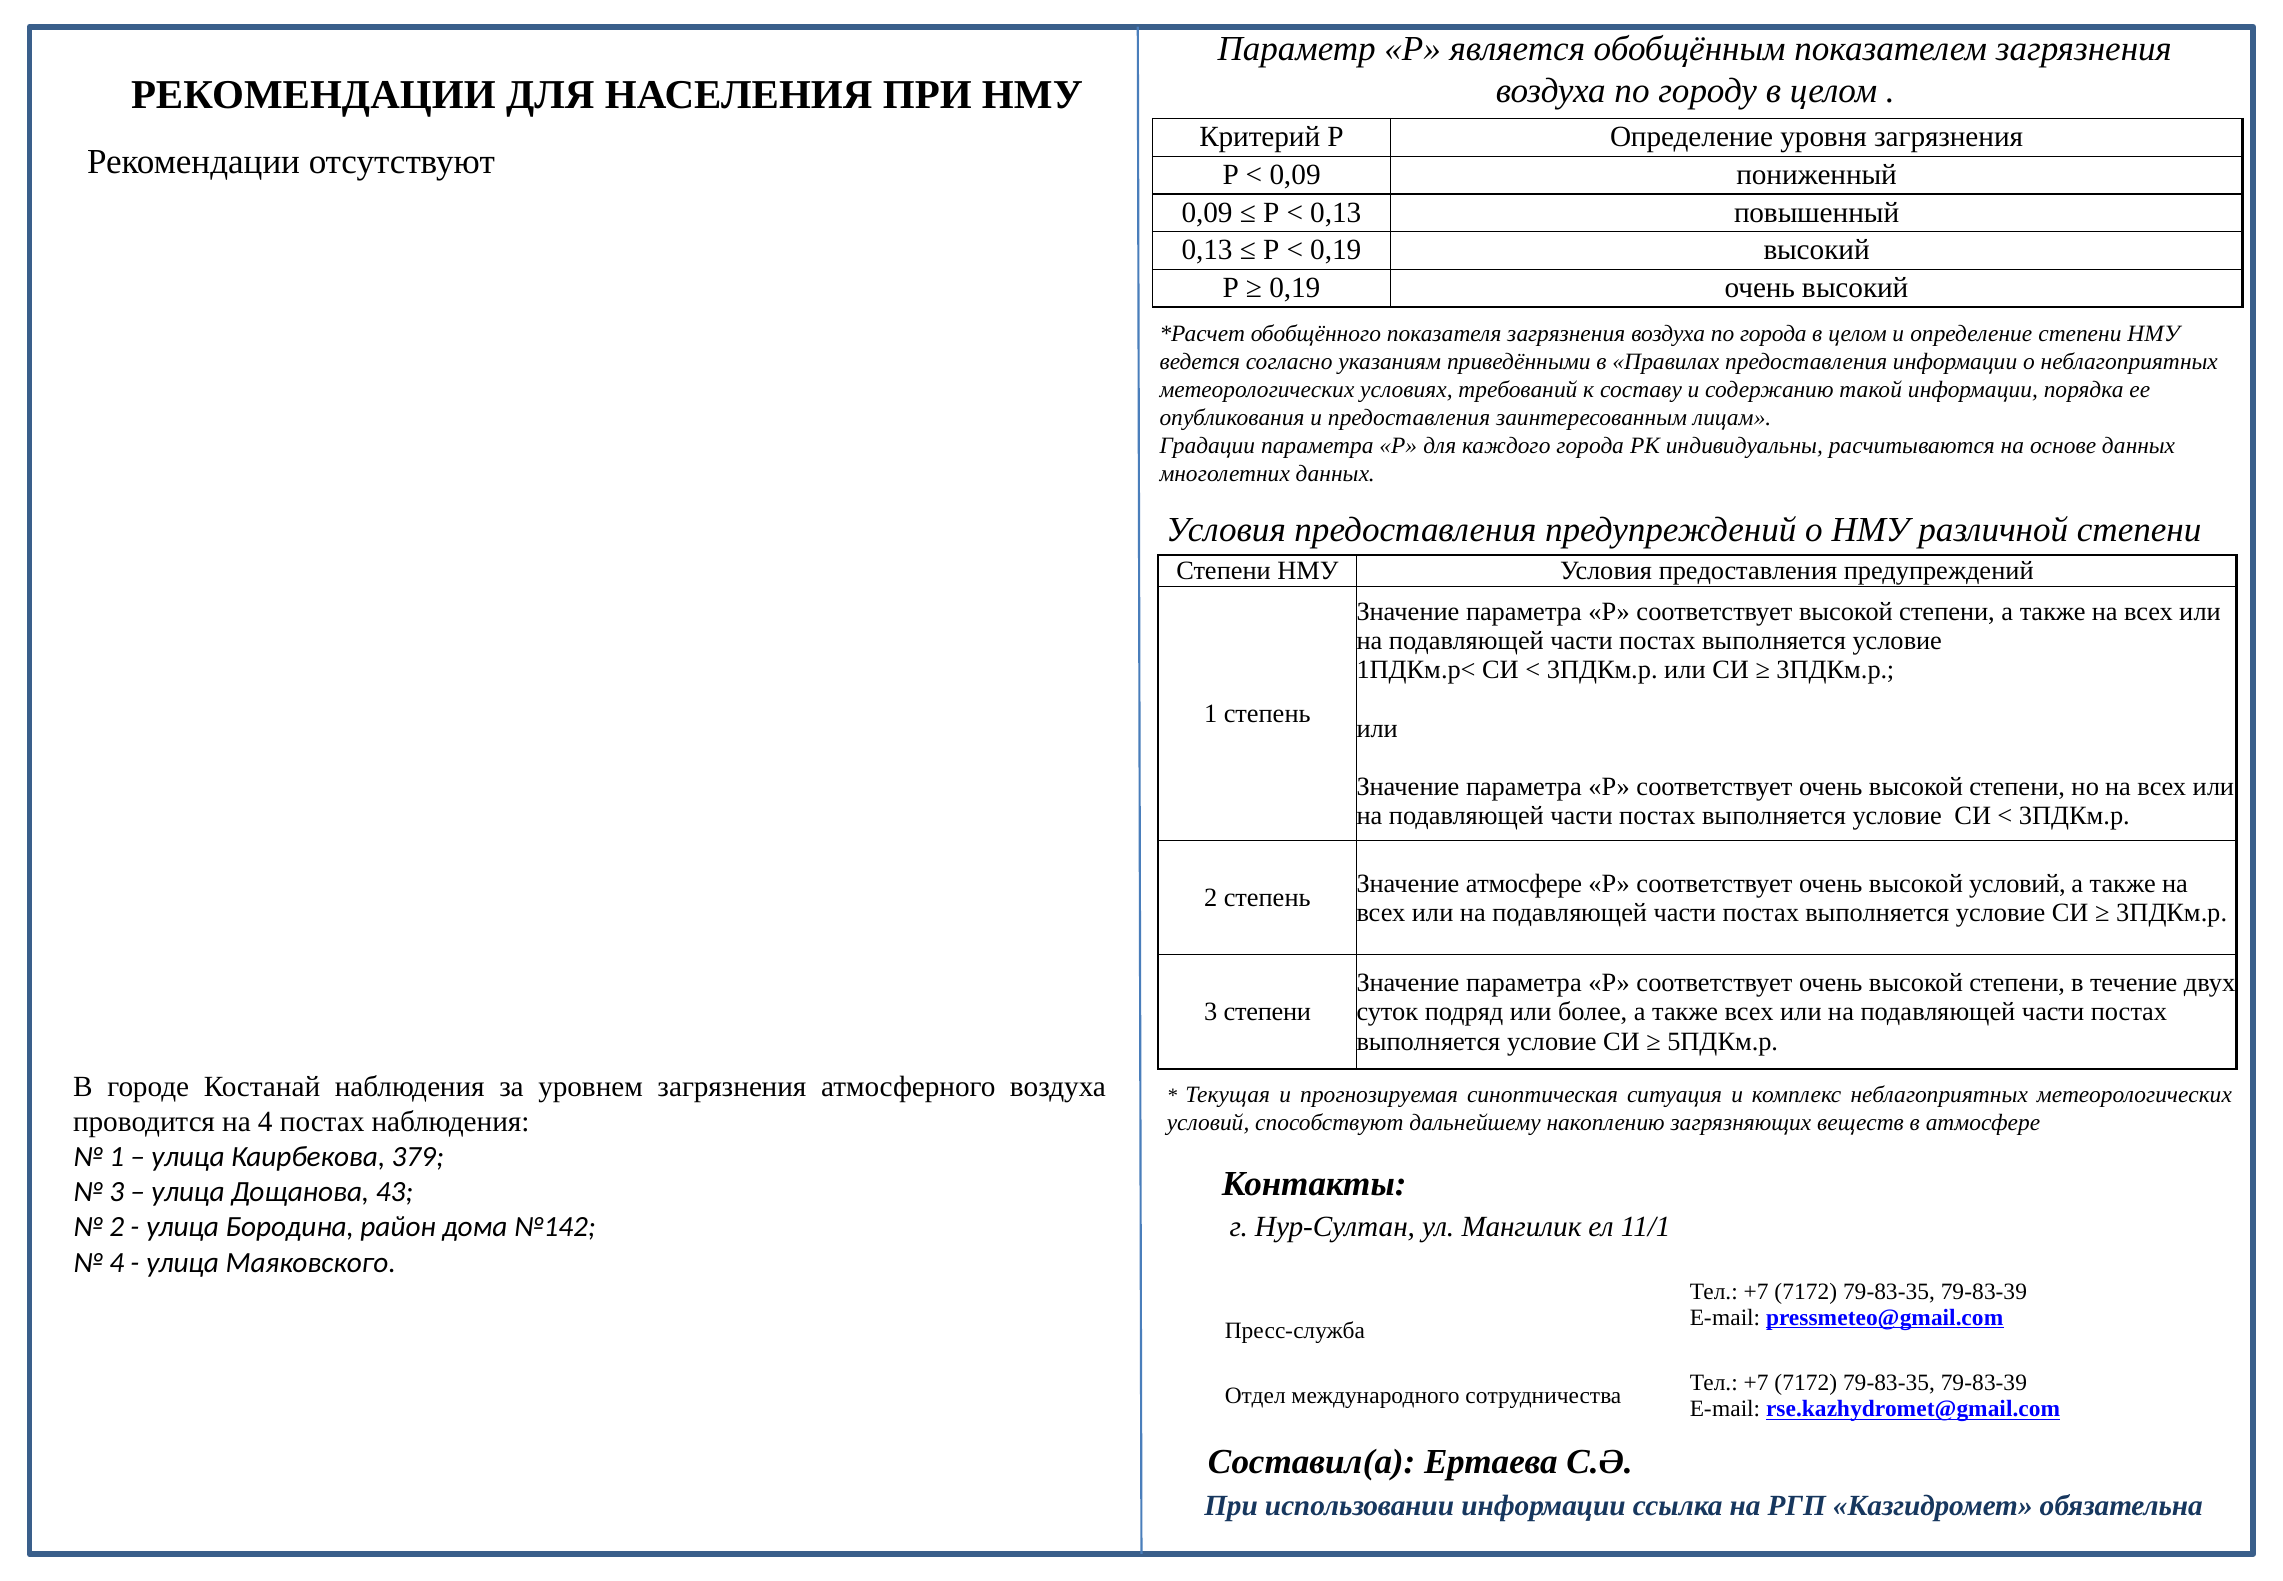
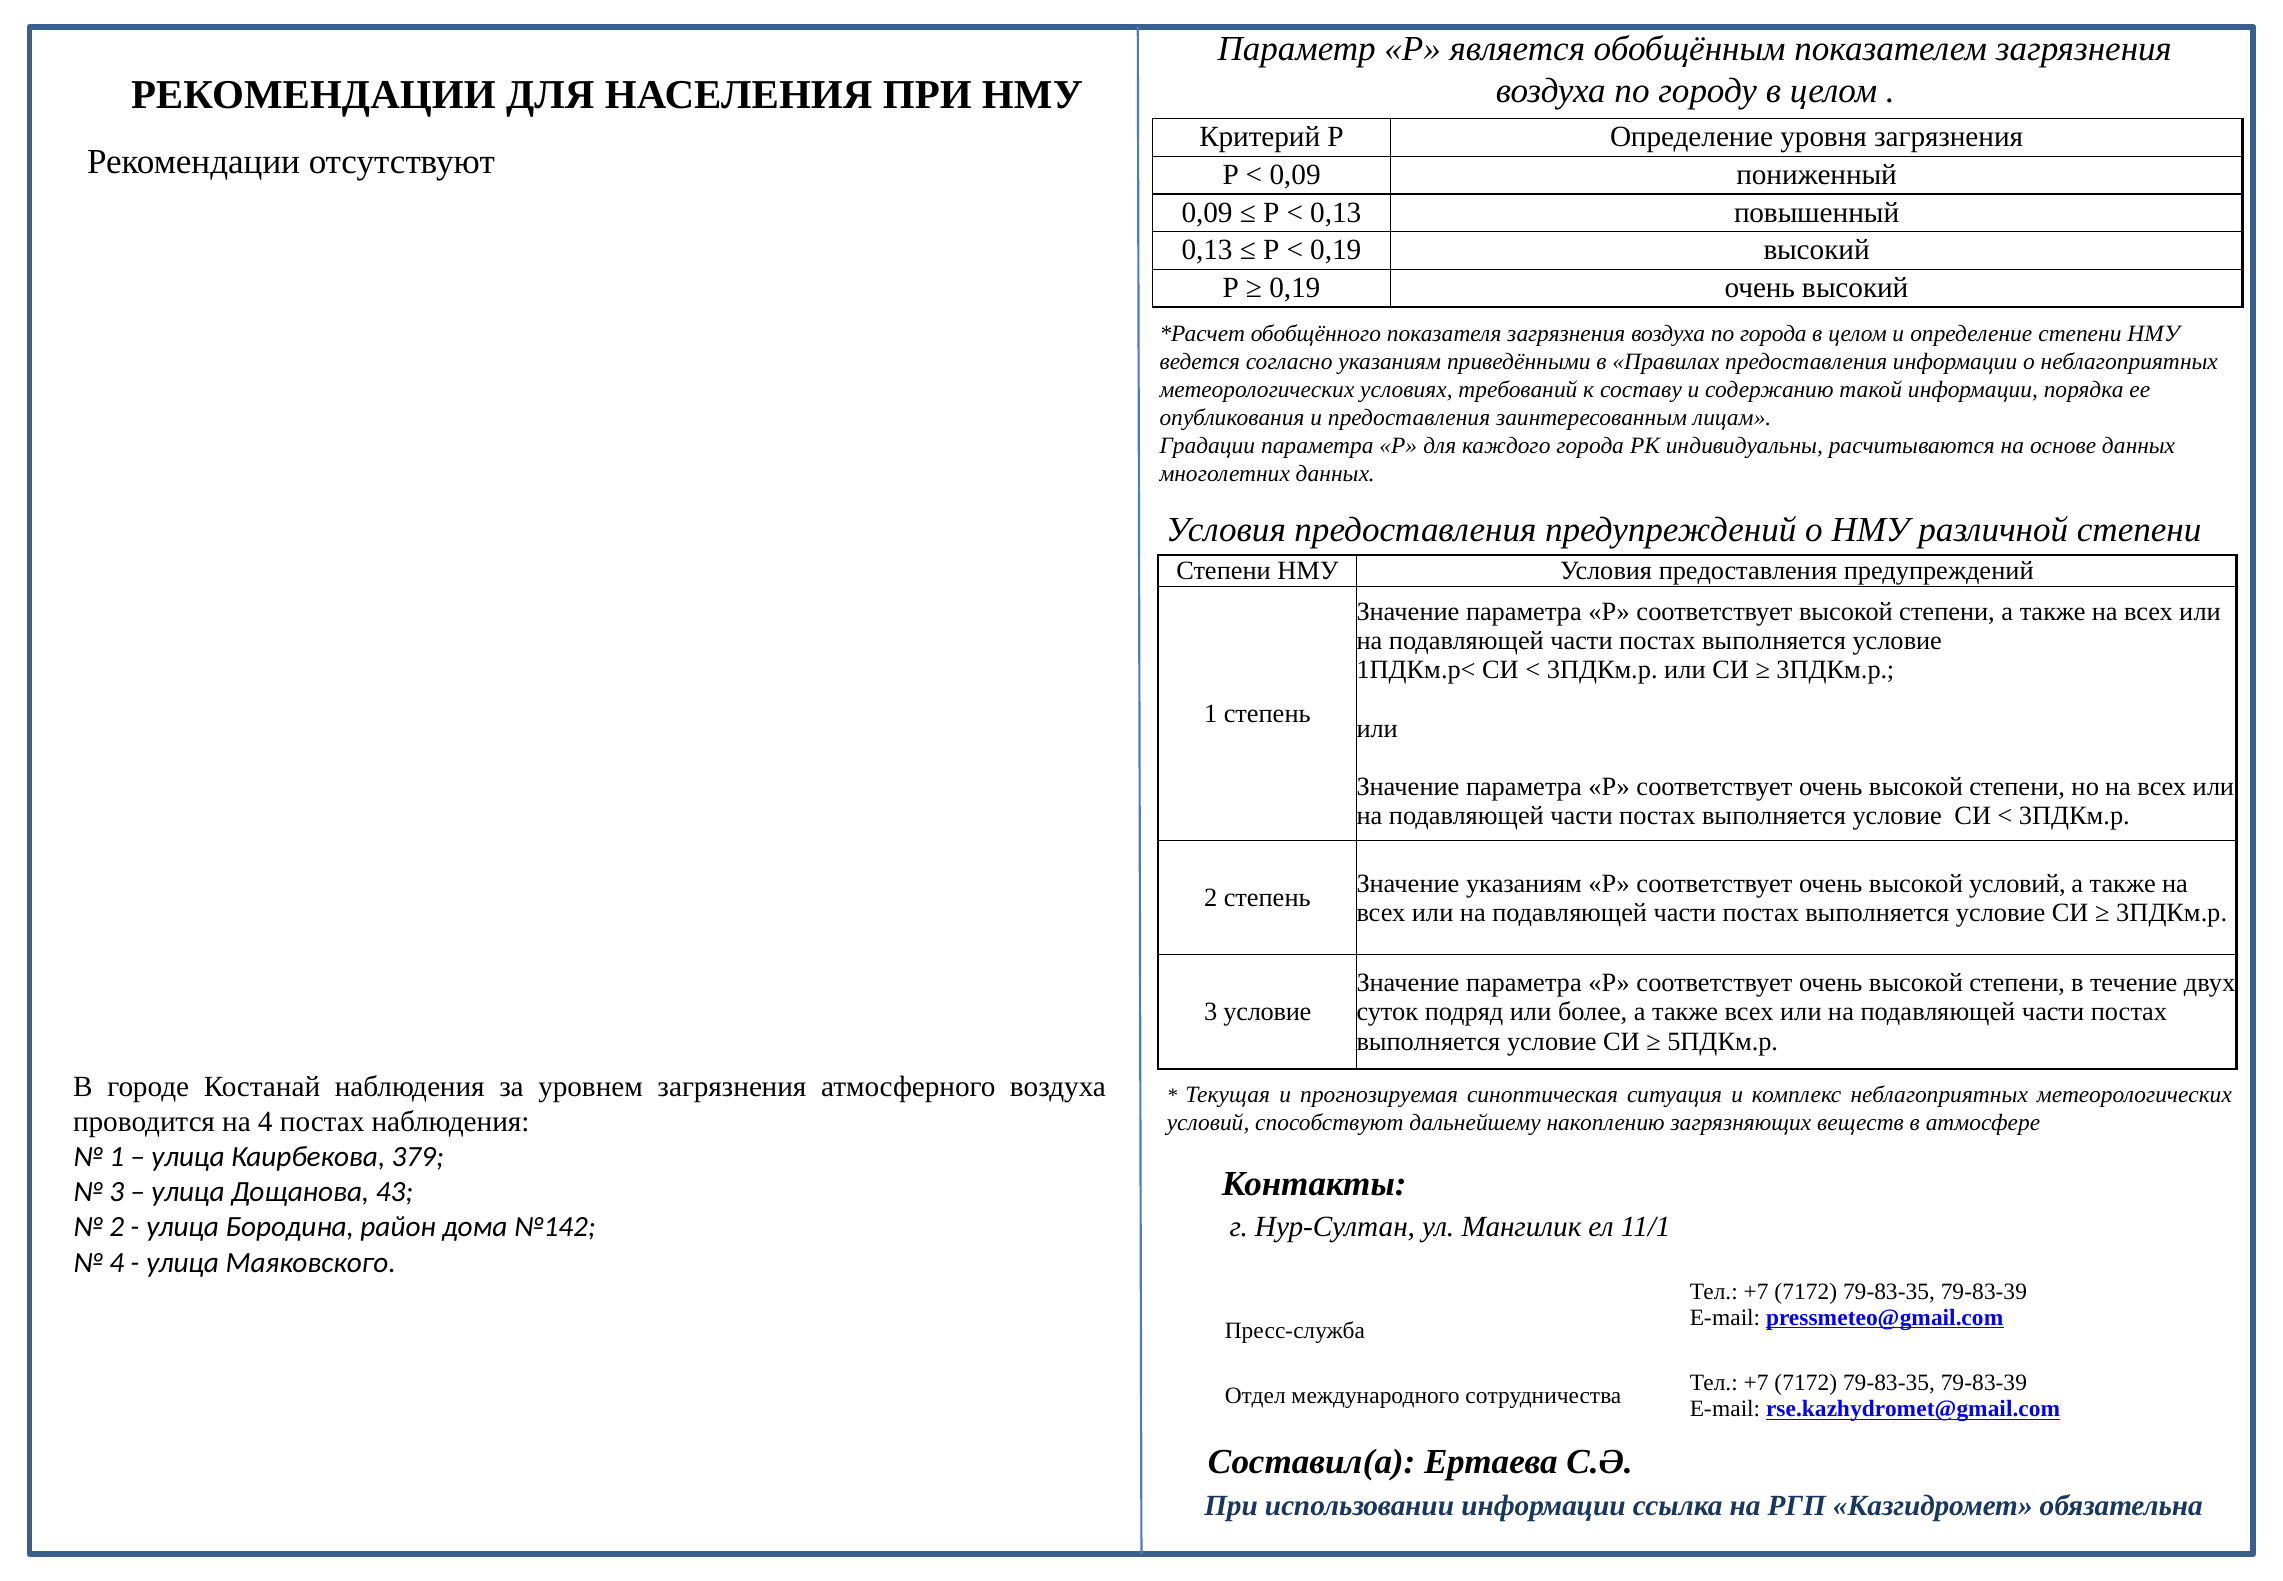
Значение атмосфере: атмосфере -> указаниям (1524, 883)
3 степени: степени -> условие (1267, 1012)
